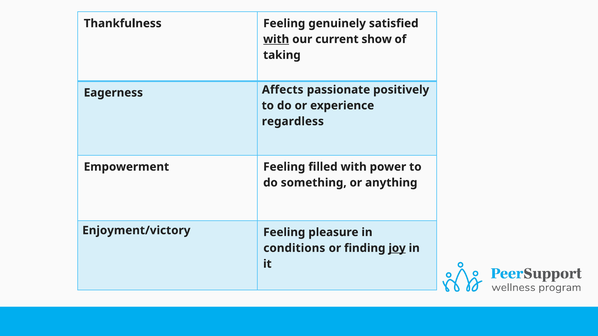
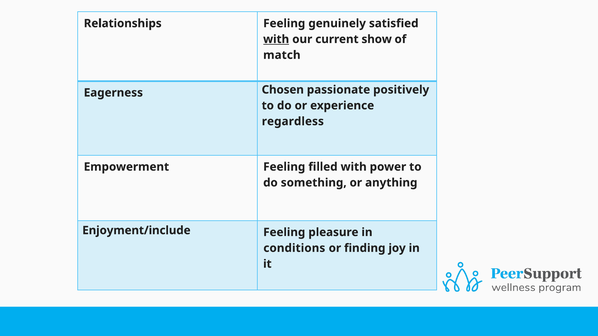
Thankfulness: Thankfulness -> Relationships (123, 23)
taking: taking -> match (282, 55)
Affects: Affects -> Chosen (283, 90)
Enjoyment/victory: Enjoyment/victory -> Enjoyment/include (136, 231)
joy underline: present -> none (397, 248)
